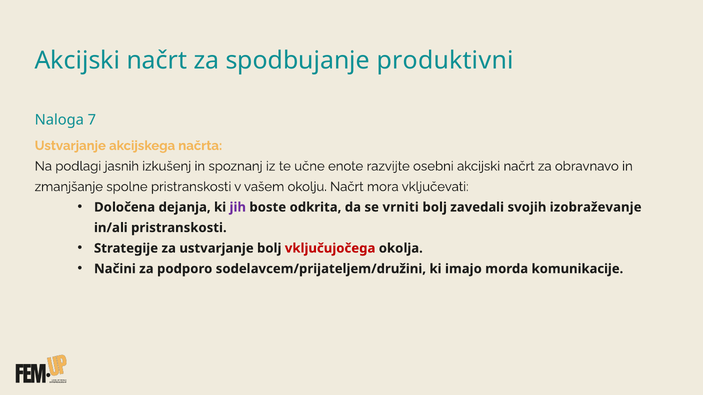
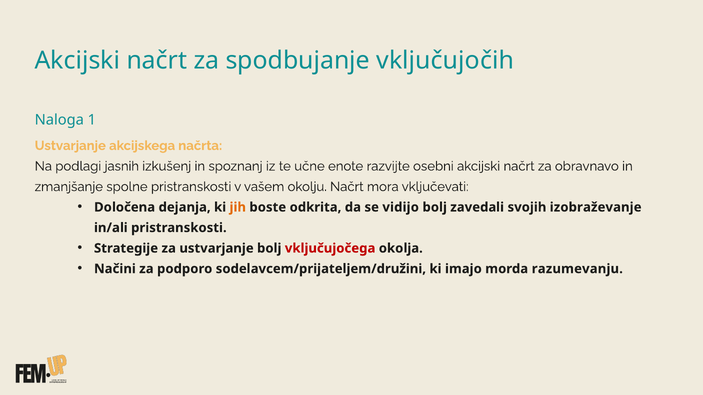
produktivni: produktivni -> vključujočih (445, 61)
7: 7 -> 1 (92, 120)
jih colour: purple -> orange (238, 207)
vrniti: vrniti -> vidijo (401, 207)
komunikacije: komunikacije -> razumevanju (577, 269)
